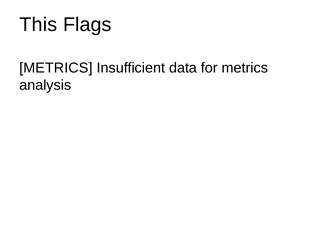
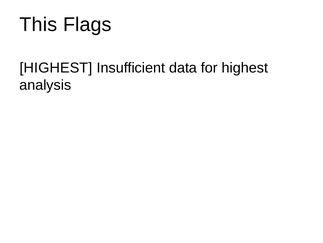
METRICS: METRICS -> HIGHEST (56, 68)
for metrics: metrics -> highest (245, 68)
